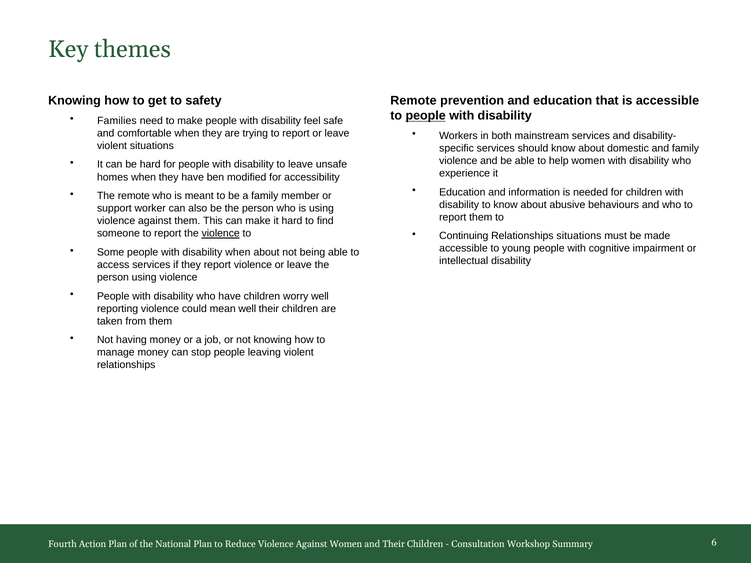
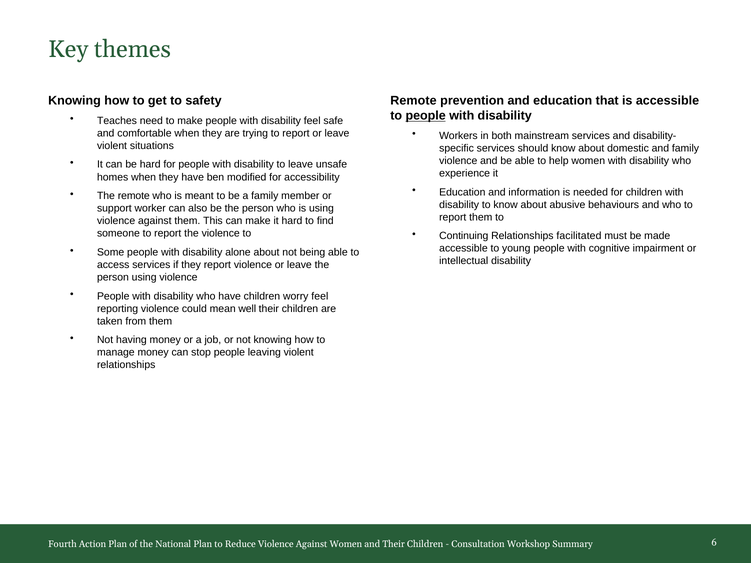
Families: Families -> Teaches (117, 121)
violence underline: present -> none (221, 234)
Relationships situations: situations -> facilitated (579, 236)
disability when: when -> alone (238, 252)
worry well: well -> feel (320, 296)
